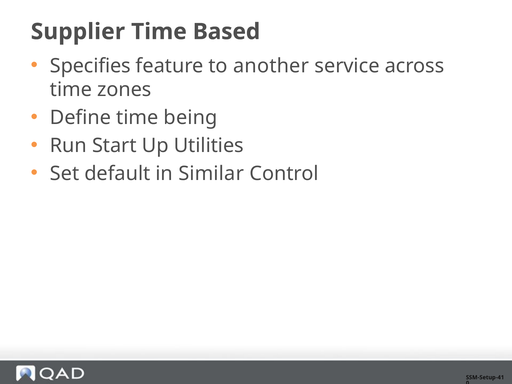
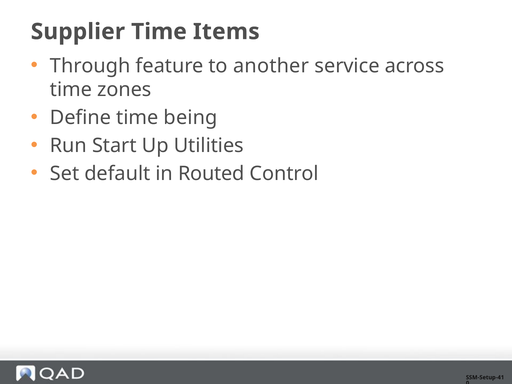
Based: Based -> Items (226, 32)
Specifies: Specifies -> Through (90, 66)
Similar: Similar -> Routed (211, 173)
